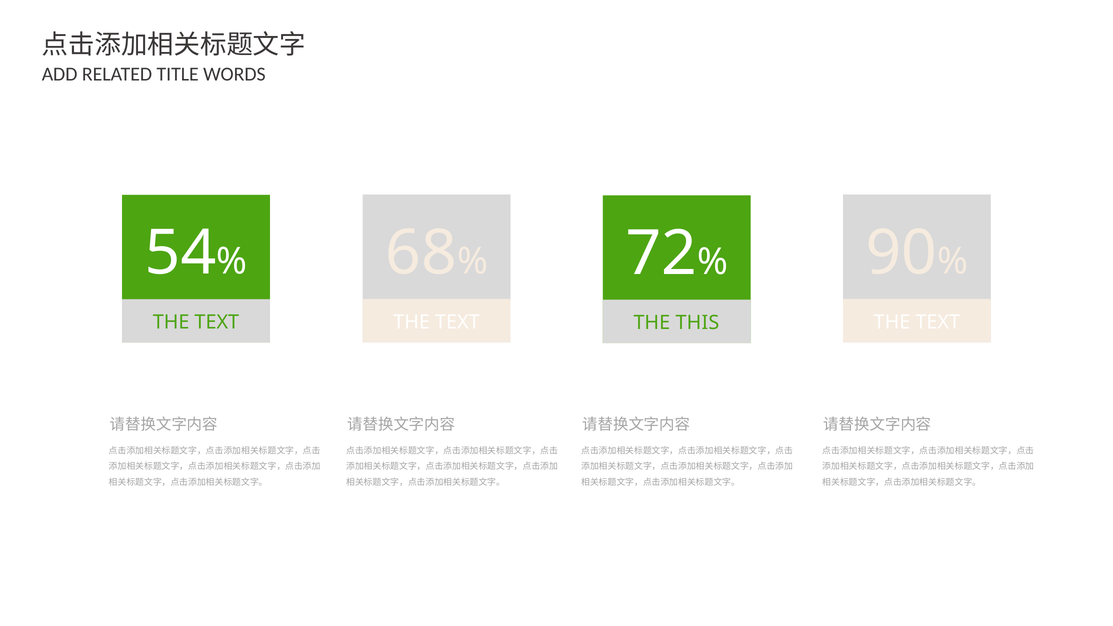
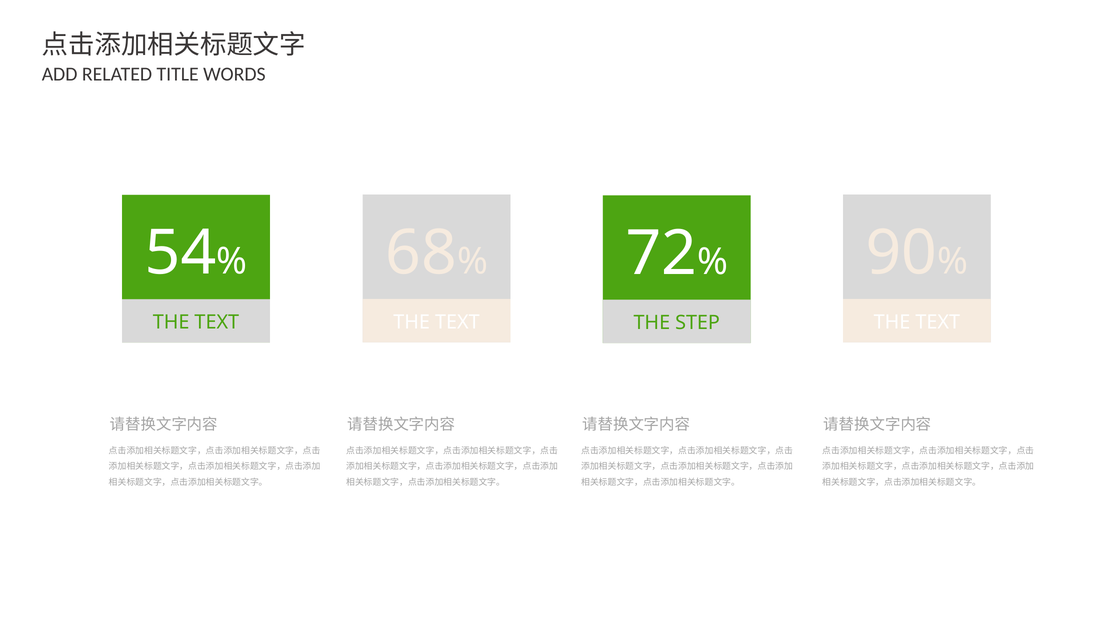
THIS: THIS -> STEP (698, 323)
